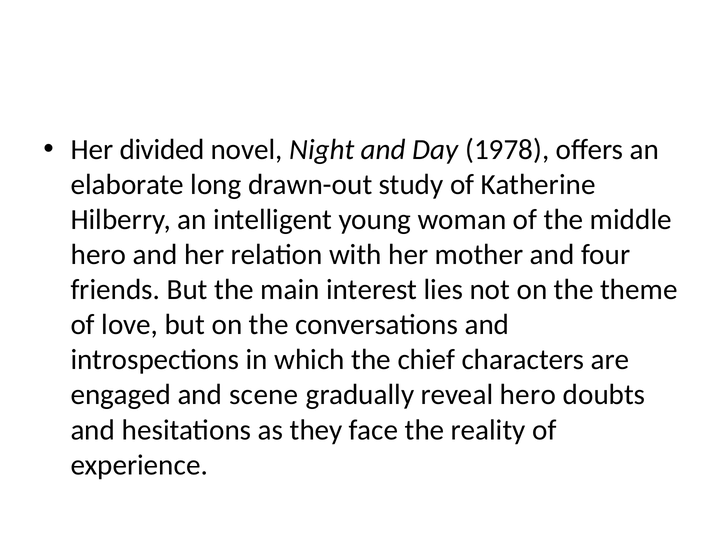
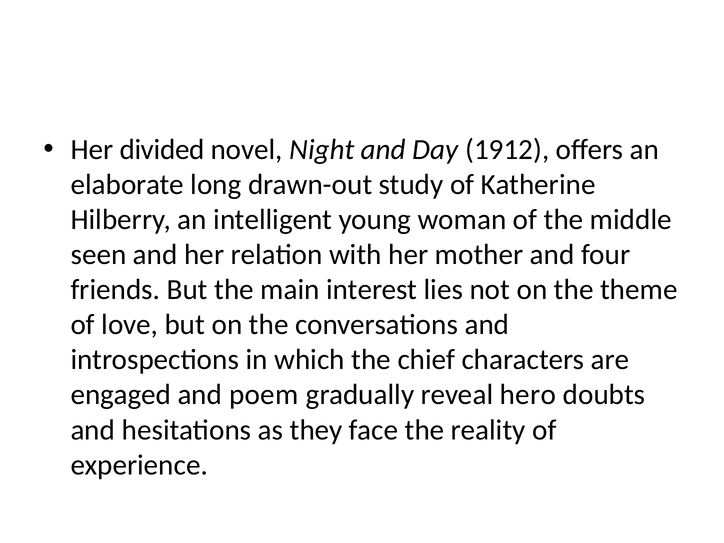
1978: 1978 -> 1912 (507, 150)
hero: hero -> seen (98, 255)
scene: scene -> poem (264, 395)
